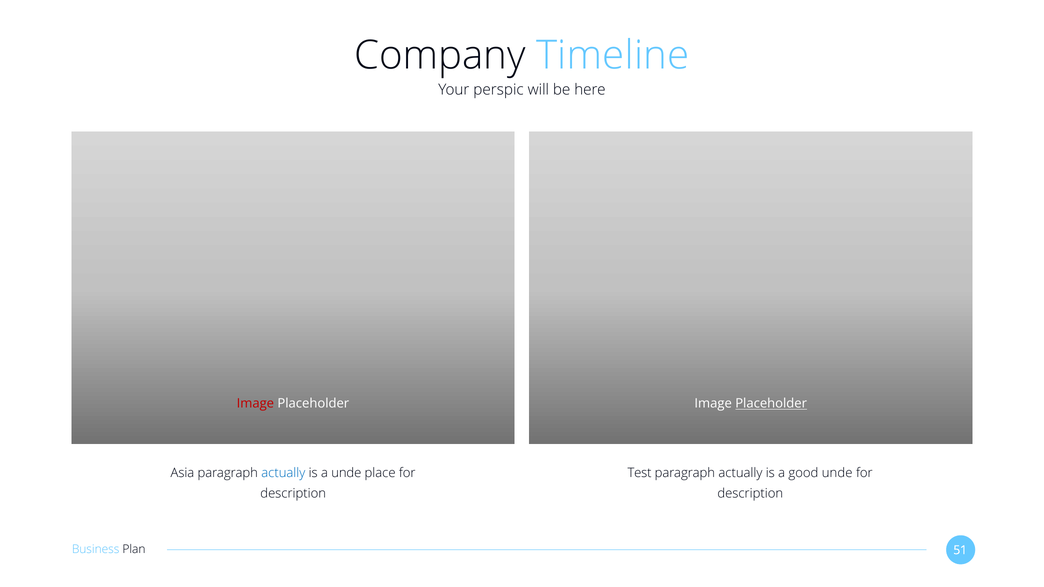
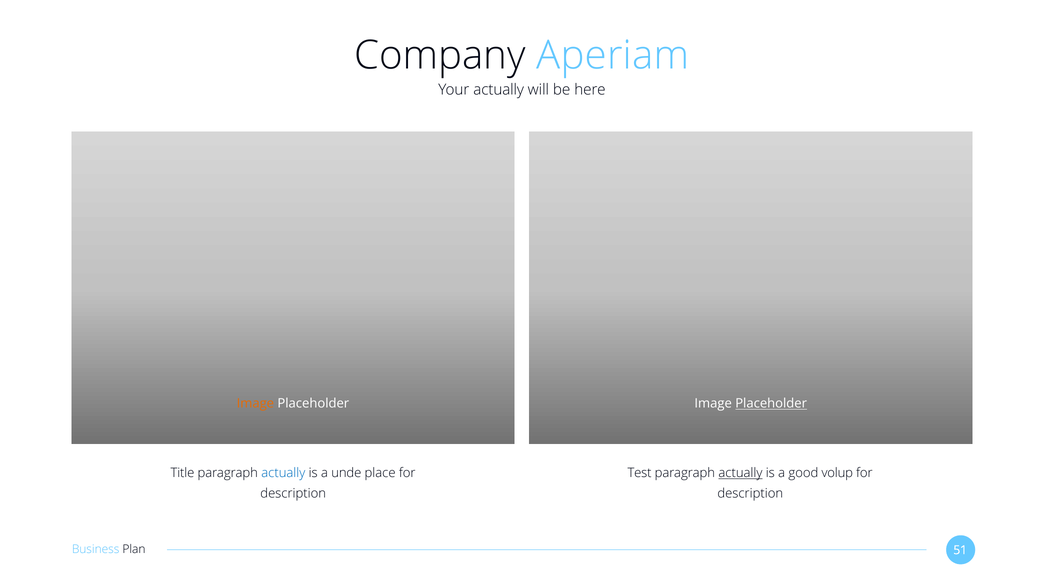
Timeline: Timeline -> Aperiam (613, 55)
Your perspic: perspic -> actually (499, 90)
Image colour: red -> orange (255, 404)
Asia: Asia -> Title (182, 473)
actually underline: none -> present (740, 473)
good unde: unde -> volup (837, 473)
